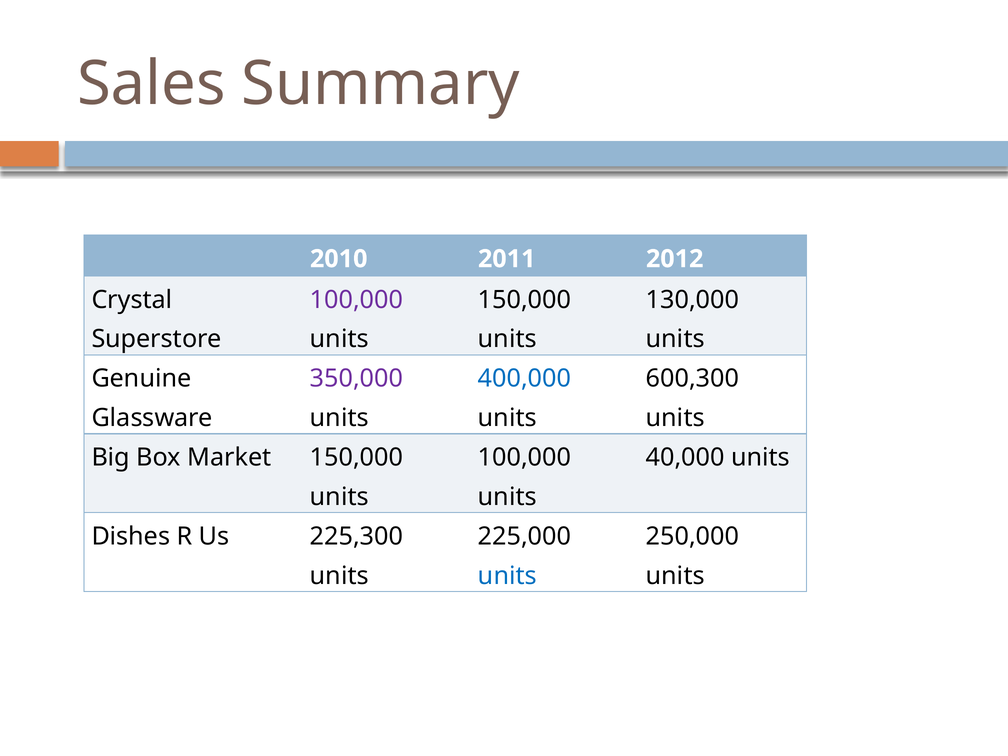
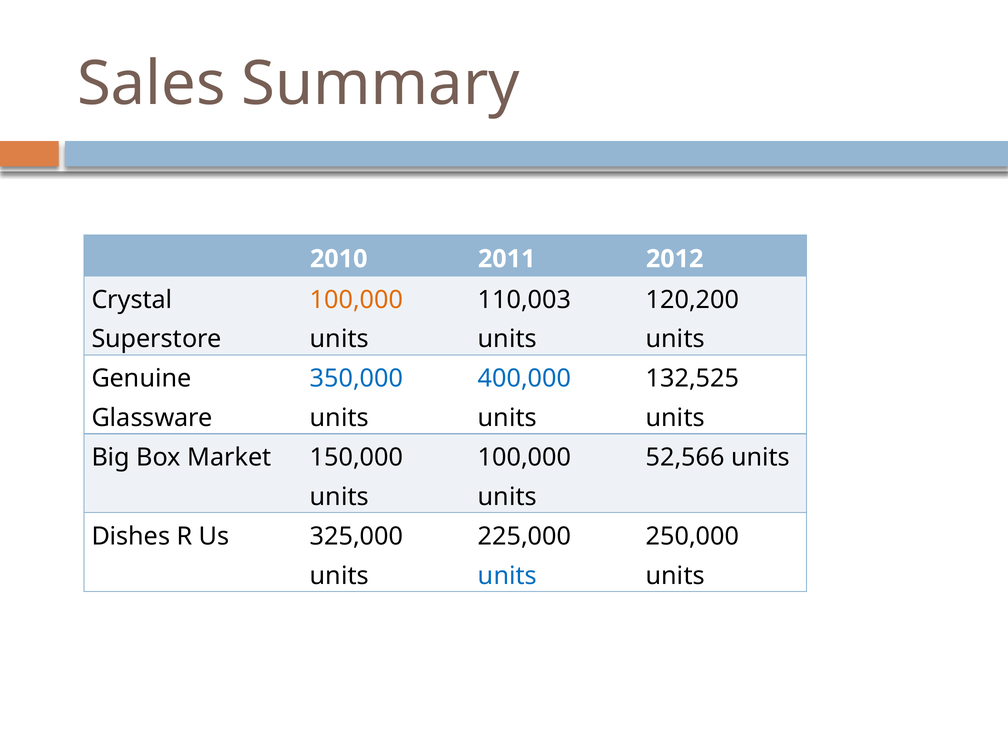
100,000 colour: purple -> orange (357, 300)
150,000: 150,000 -> 110,003 (525, 300)
130,000: 130,000 -> 120,200 (692, 300)
350,000 colour: purple -> blue (357, 379)
600,300: 600,300 -> 132,525 (692, 379)
40,000: 40,000 -> 52,566 (685, 457)
225,300: 225,300 -> 325,000 (357, 536)
